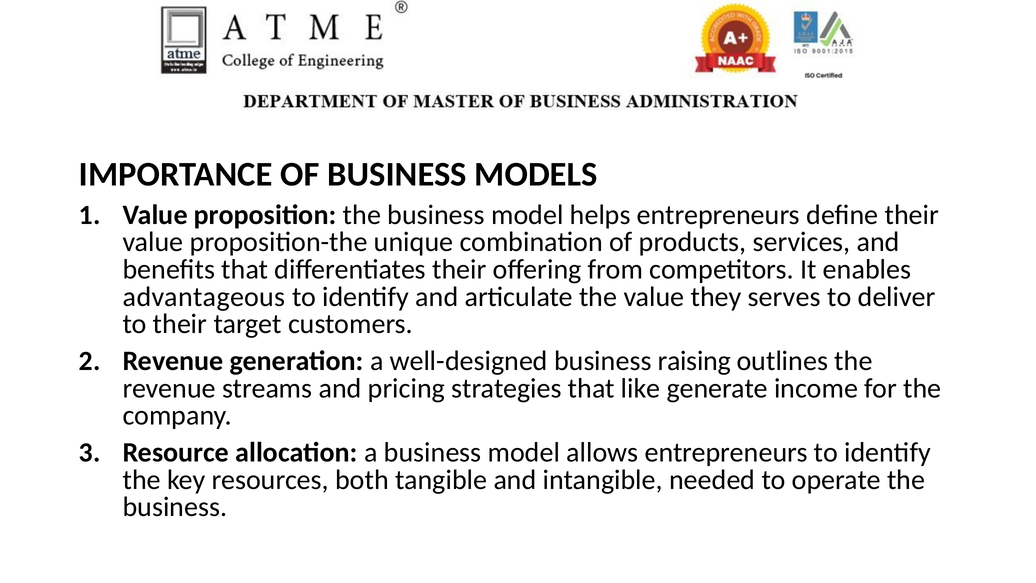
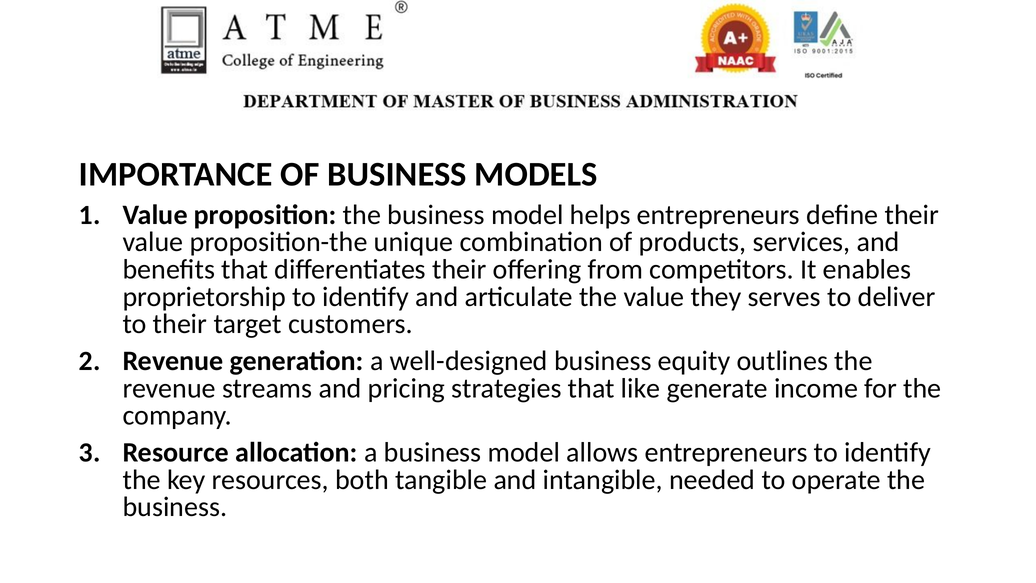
advantageous: advantageous -> proprietorship (204, 297)
raising: raising -> equity (694, 361)
